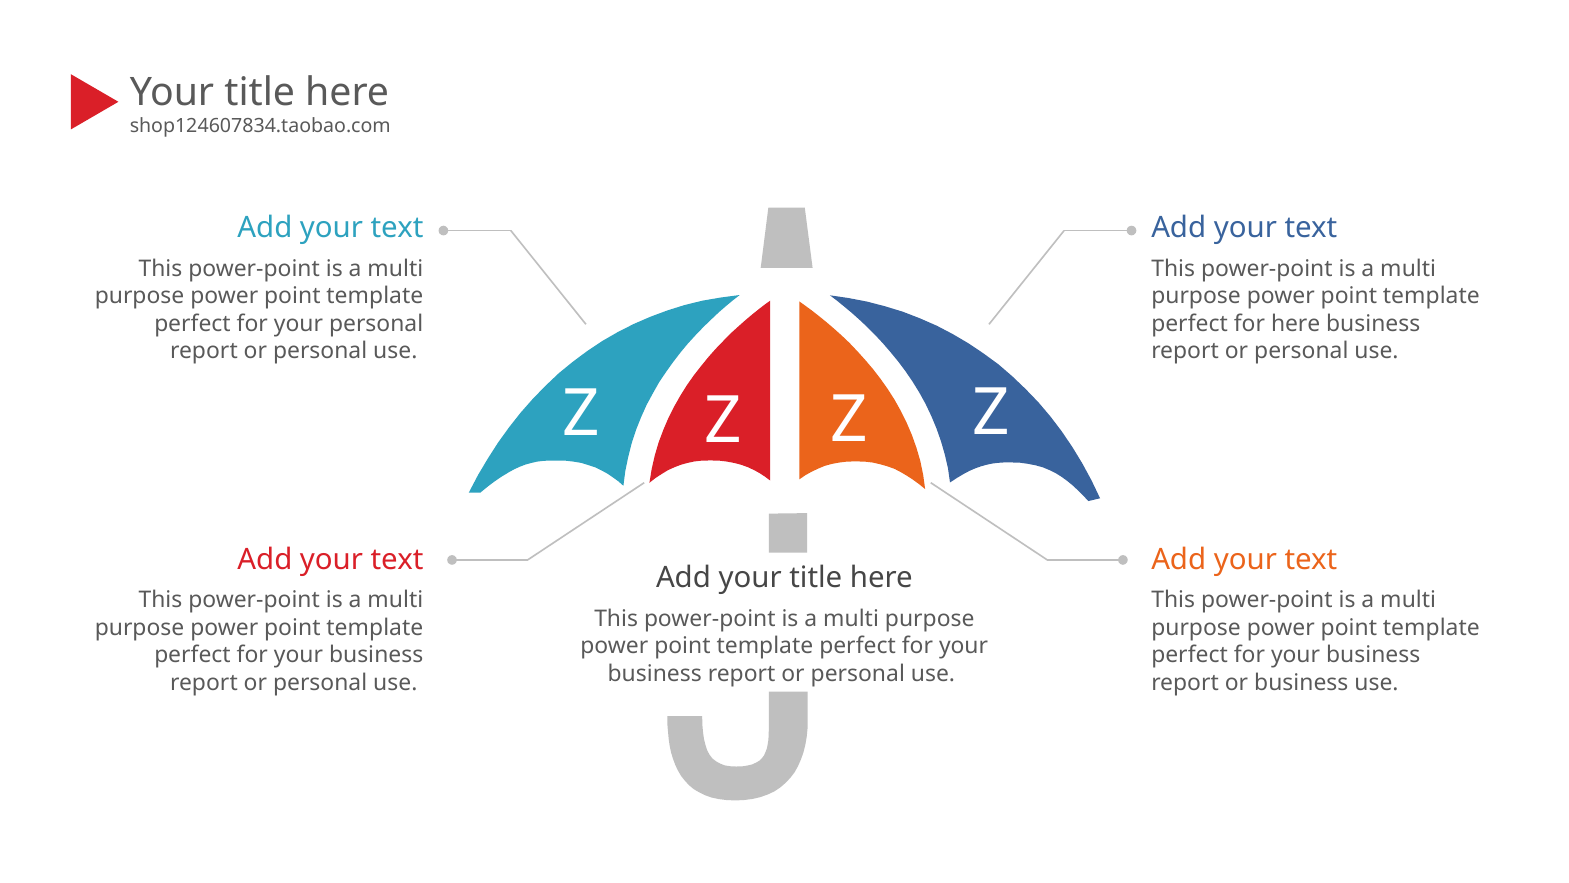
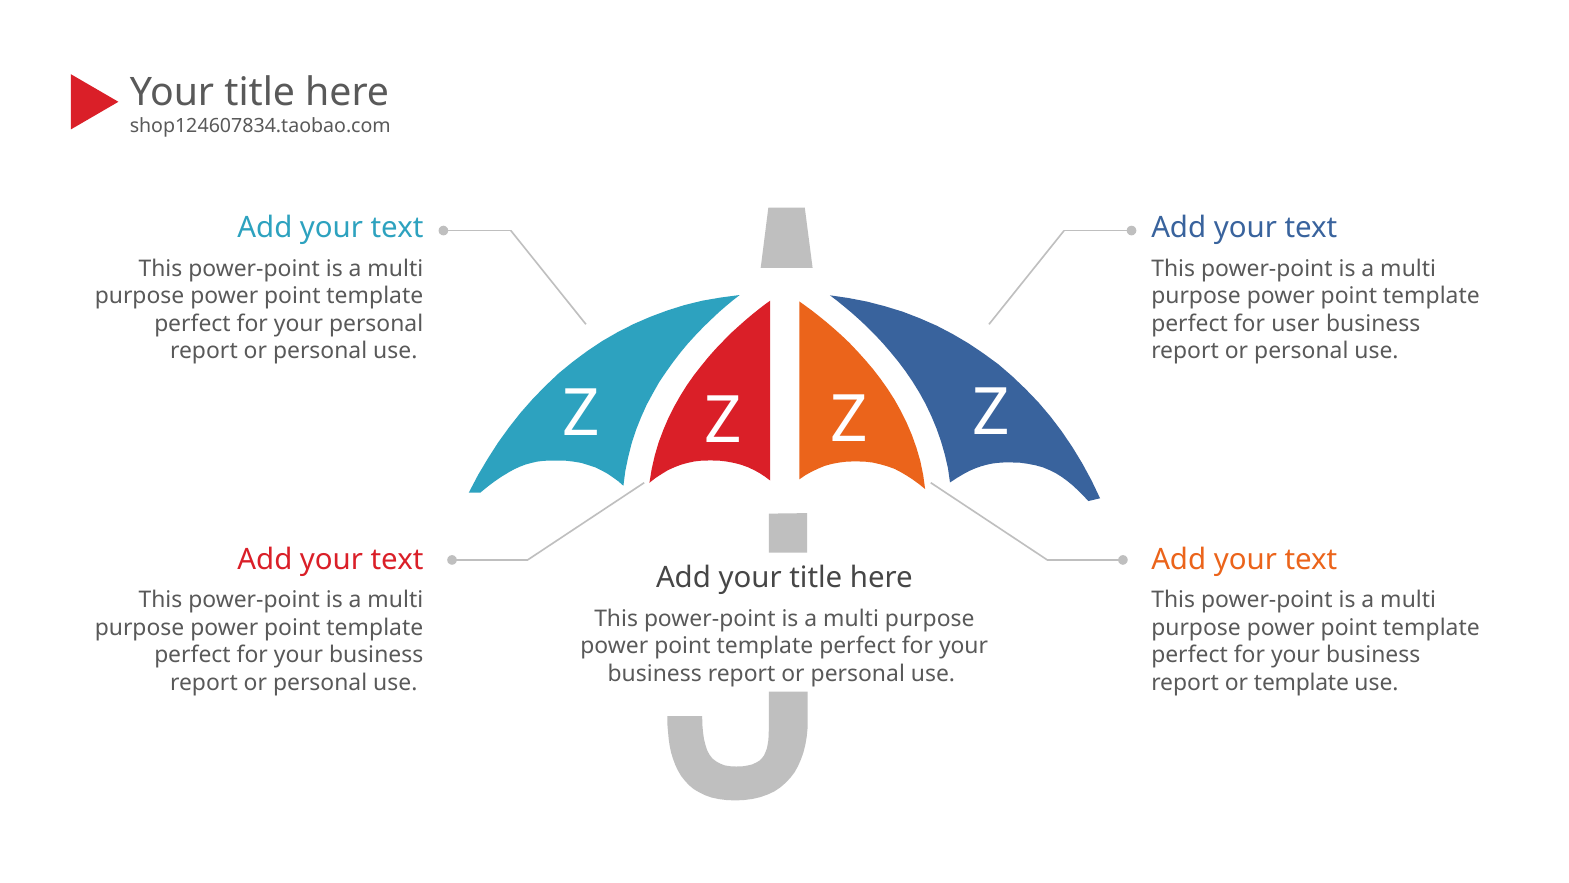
for here: here -> user (1295, 323)
or business: business -> template (1301, 682)
